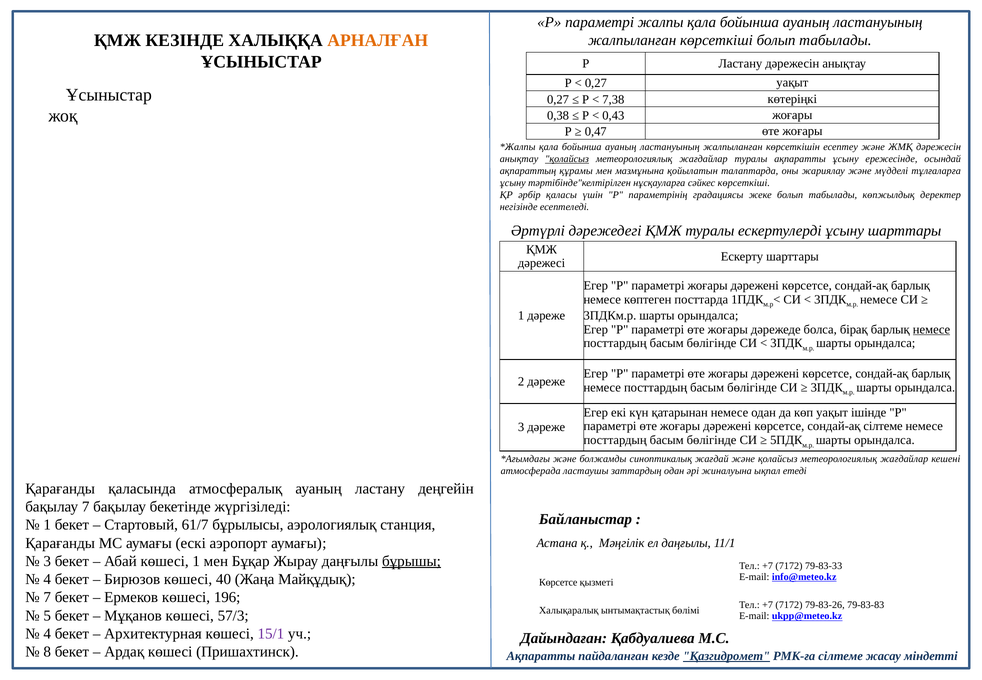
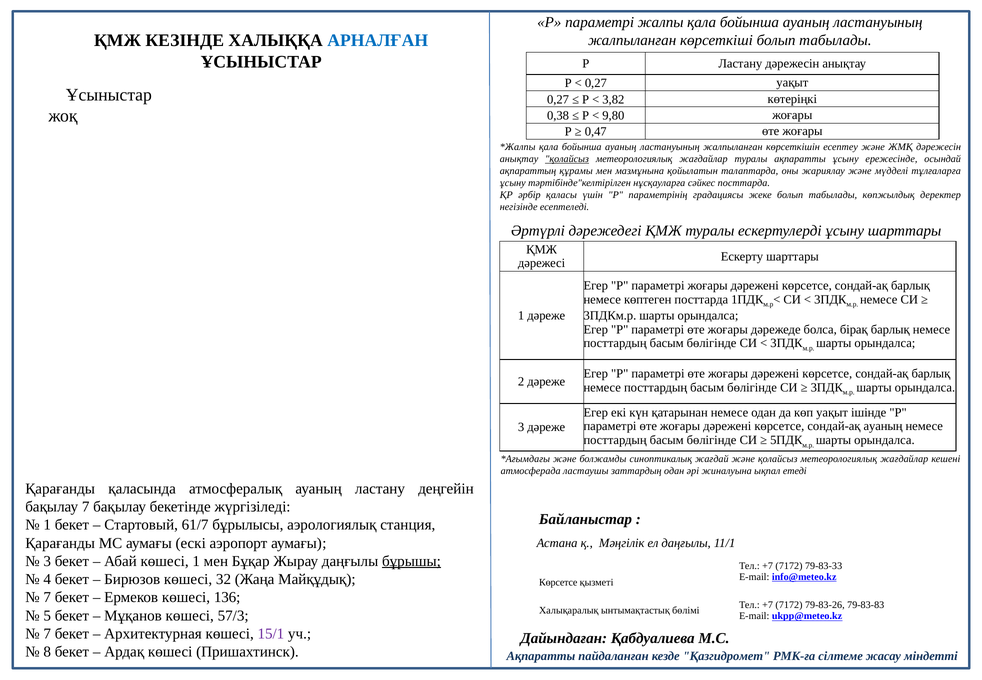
АРНАЛҒАН colour: orange -> blue (378, 41)
7,38: 7,38 -> 3,82 (613, 99)
0,43: 0,43 -> 9,80 (613, 116)
сәйкес көрсеткіші: көрсеткіші -> посттарда (744, 183)
немесе underline: present -> none (931, 329)
сондай-ақ сілтеме: сілтеме -> ауаның (883, 426)
40: 40 -> 32 (224, 579)
196: 196 -> 136 (227, 597)
4: 4 -> 7 (47, 634)
Қазгидромет underline: present -> none (726, 656)
